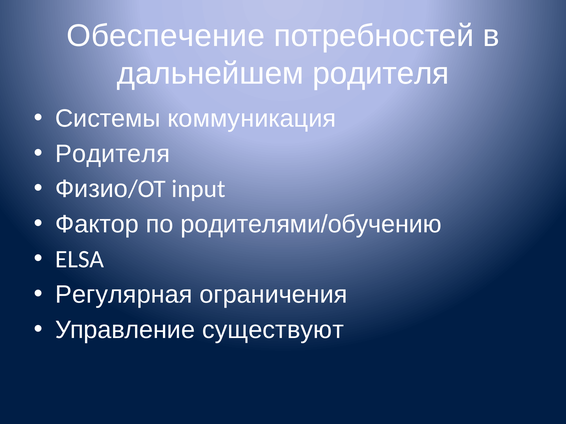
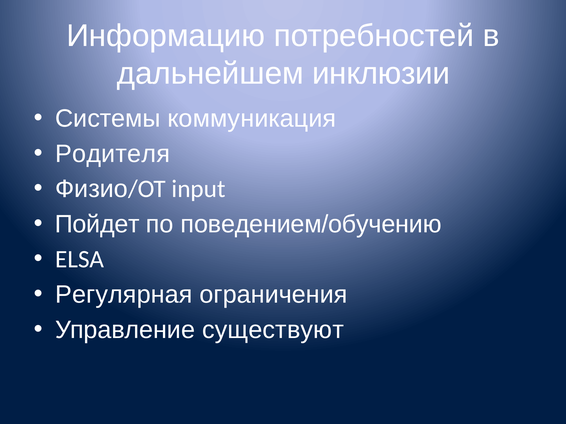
Обеспечение: Обеспечение -> Информацию (166, 36)
дальнейшем родителя: родителя -> инклюзии (381, 73)
Фактор: Фактор -> Пойдет (97, 224)
родителями/обучению: родителями/обучению -> поведением/обучению (311, 224)
